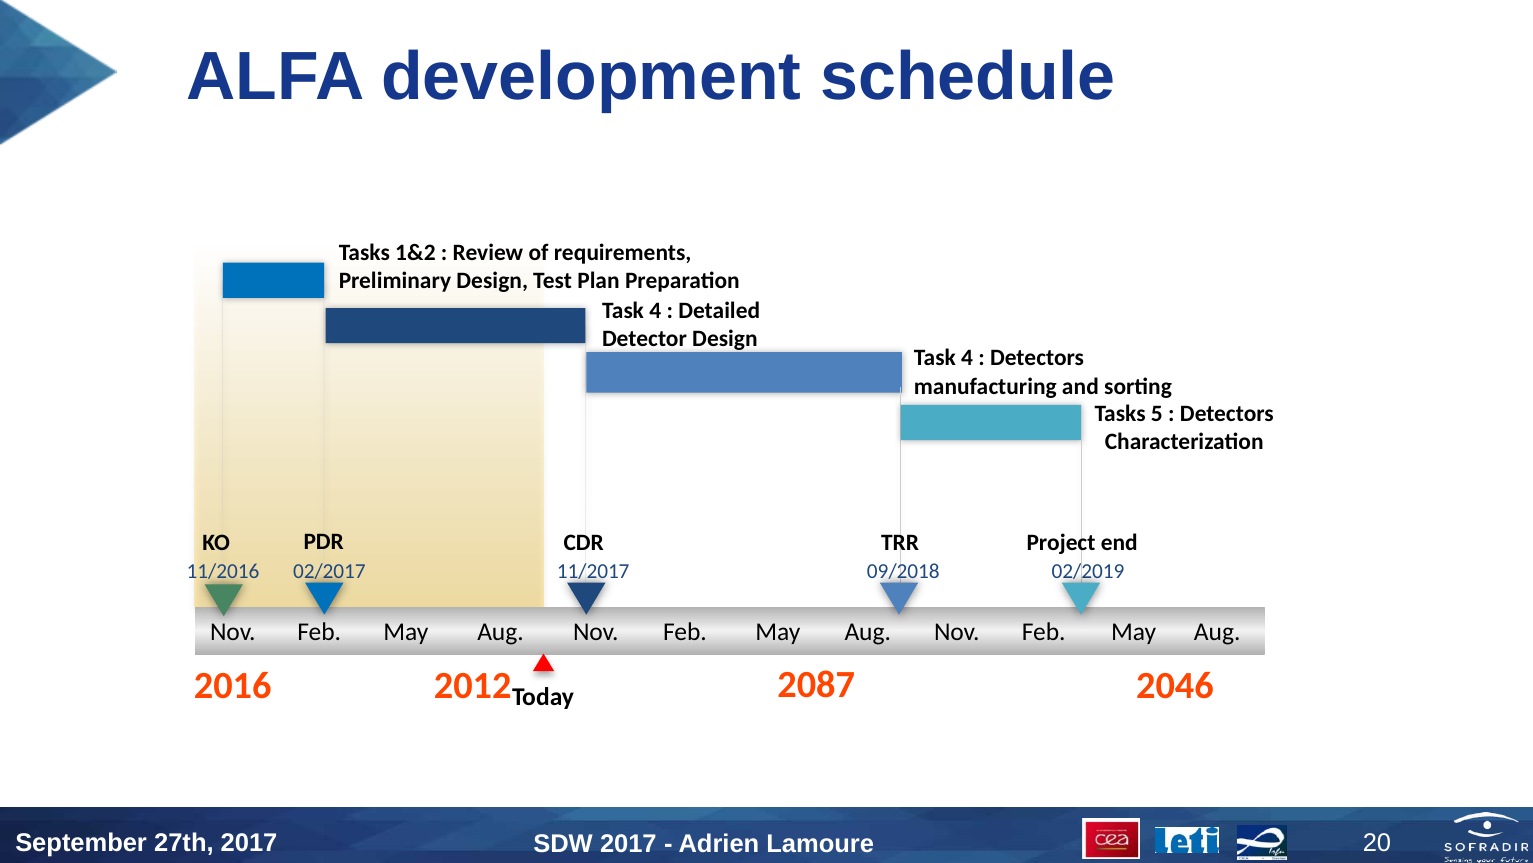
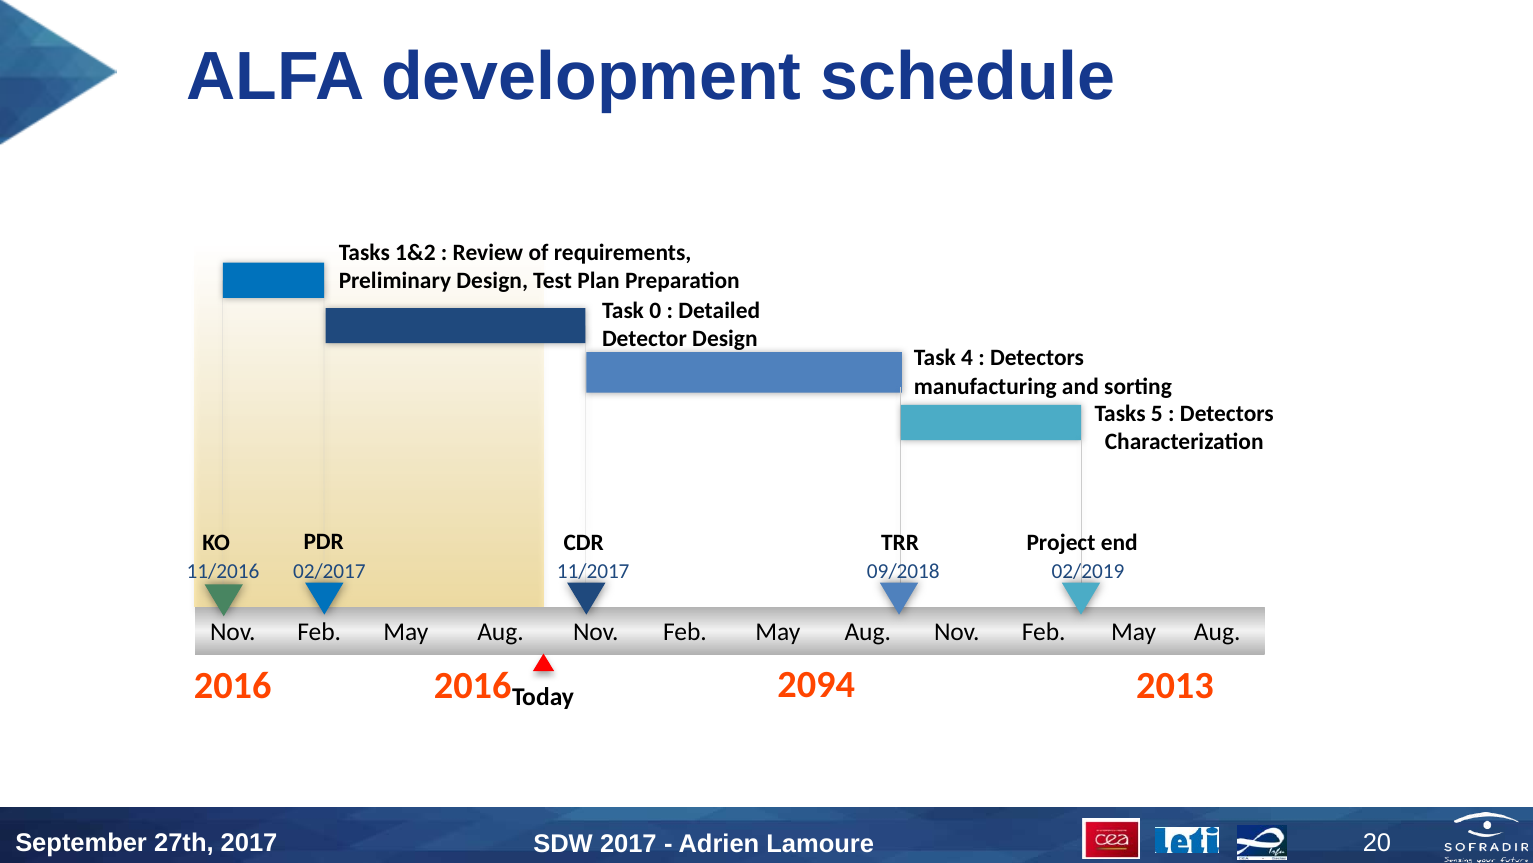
4: 4 -> 0 (655, 311)
2087: 2087 -> 2094 (816, 684)
2012: 2012 -> 2016 (473, 685)
2046: 2046 -> 2013 (1175, 686)
